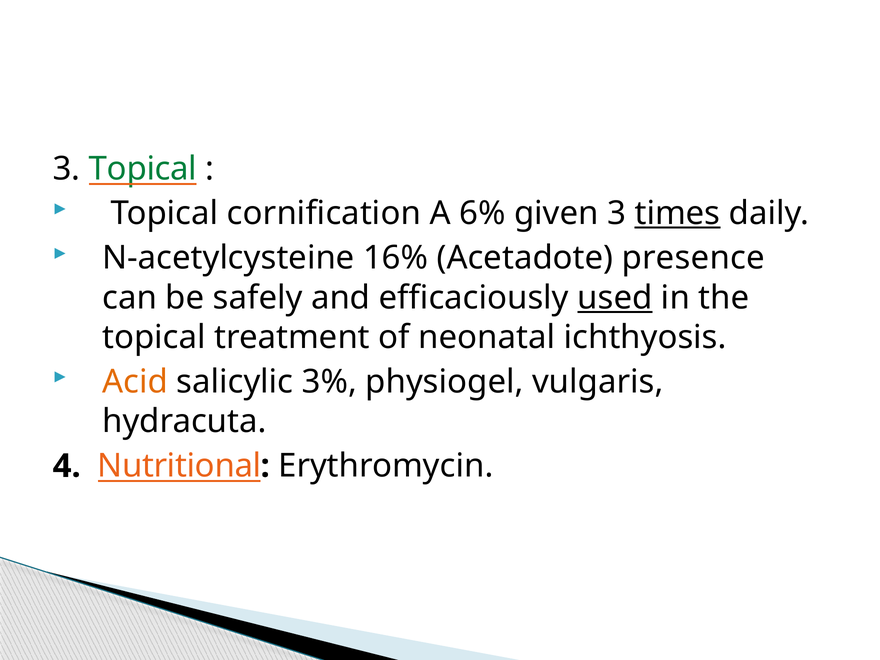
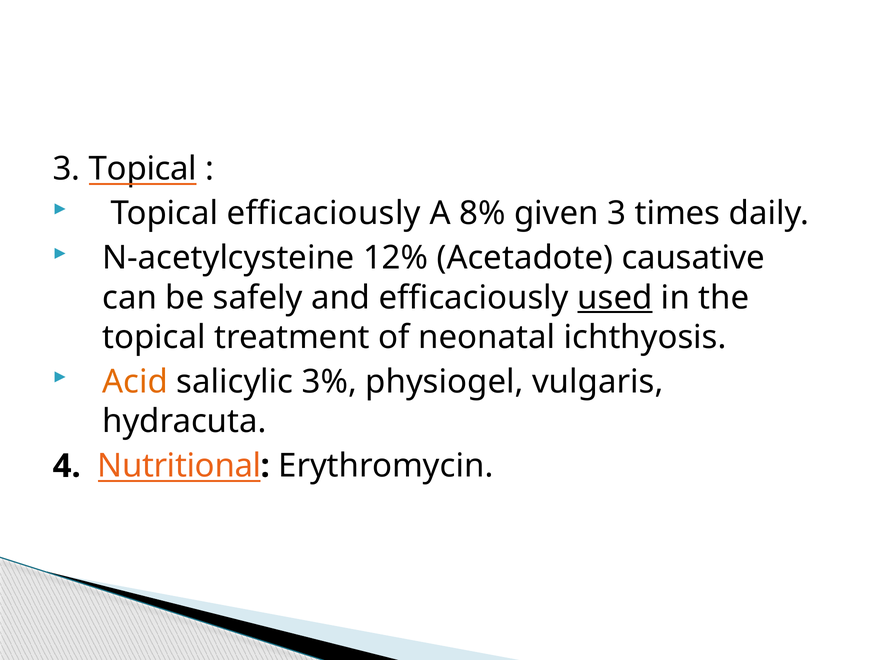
Topical colour: green -> black (143, 169)
Topical cornification: cornification -> efficaciously (324, 214)
6%: 6% -> 8% (482, 214)
times underline: present -> none (677, 214)
16%: 16% -> 12% (396, 258)
presence: presence -> causative (693, 258)
